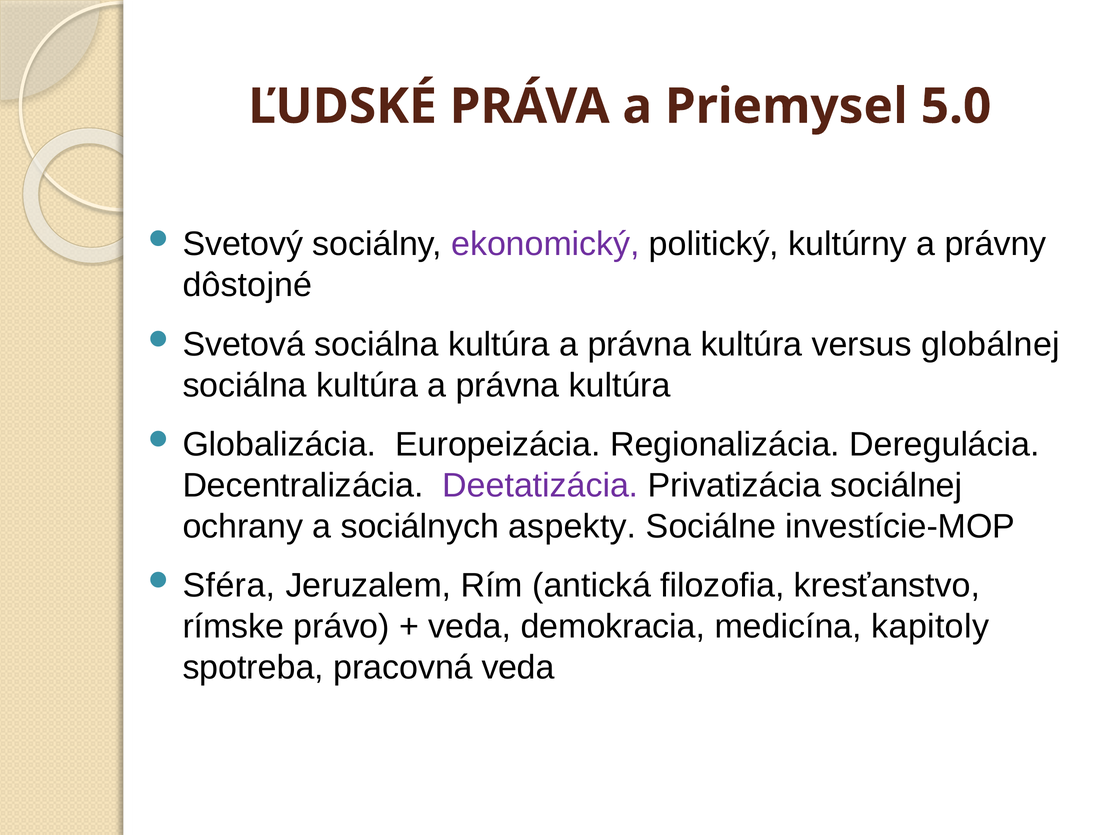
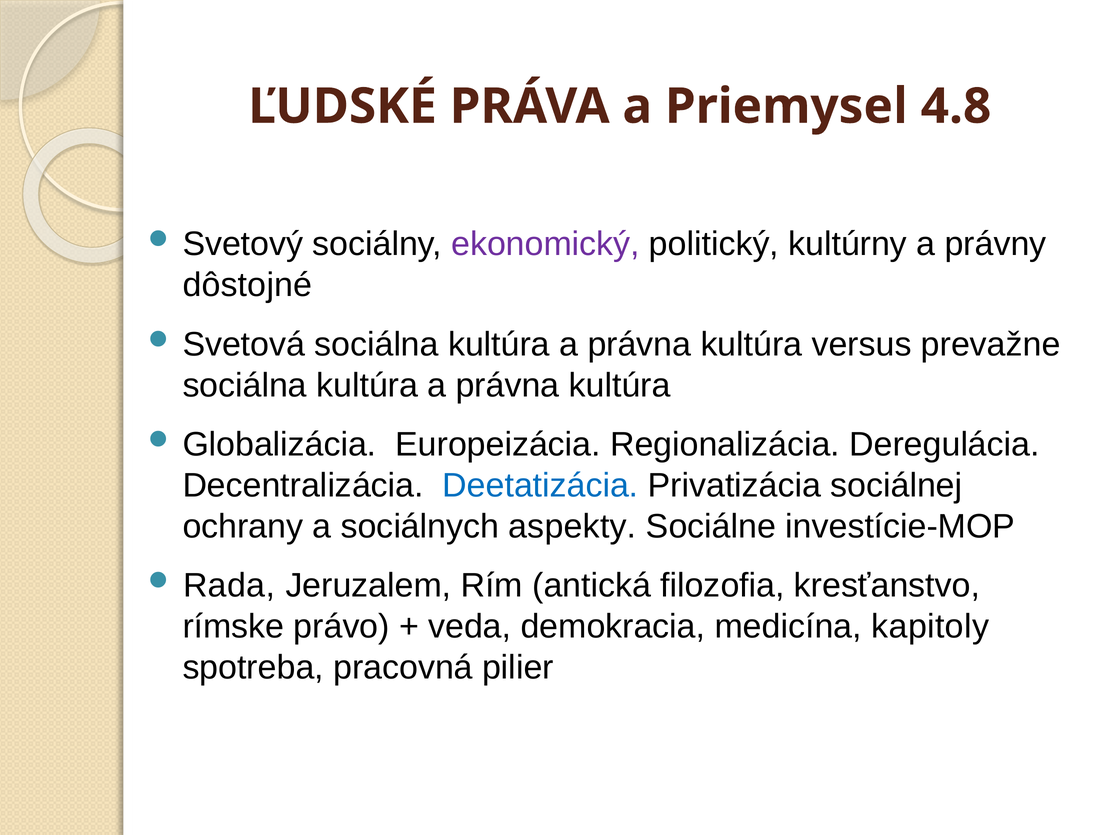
5.0: 5.0 -> 4.8 (956, 106)
globálnej: globálnej -> prevažne (991, 344)
Deetatizácia colour: purple -> blue (540, 485)
Sféra: Sféra -> Rada (229, 586)
pracovná veda: veda -> pilier (518, 667)
